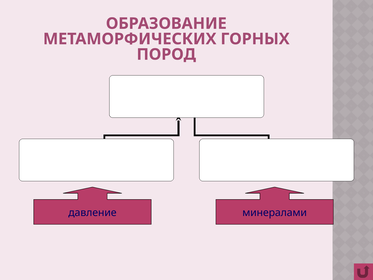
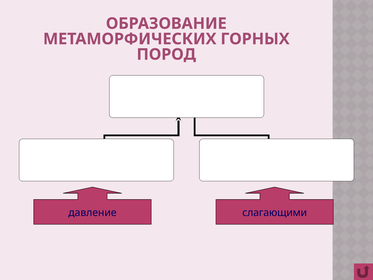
минералами: минералами -> слагающими (275, 212)
